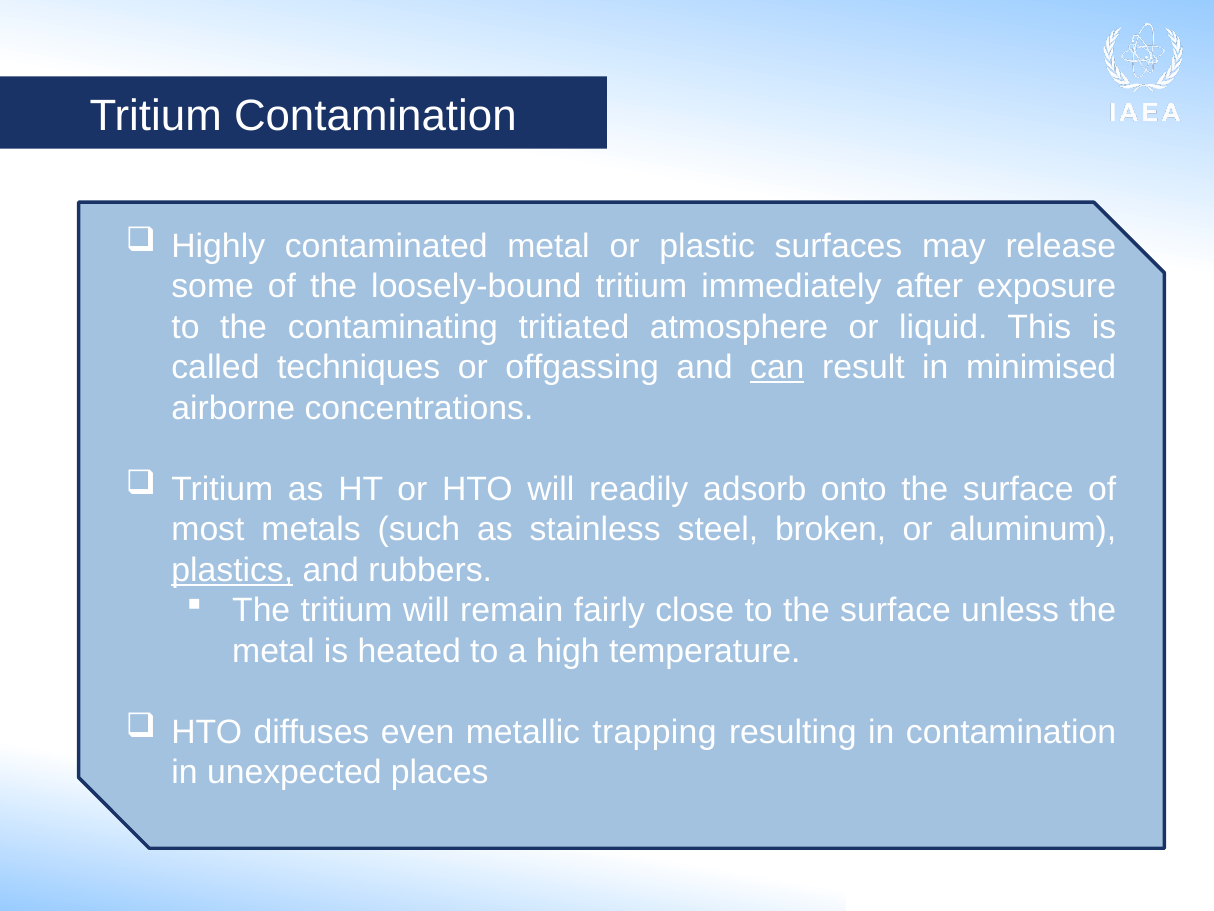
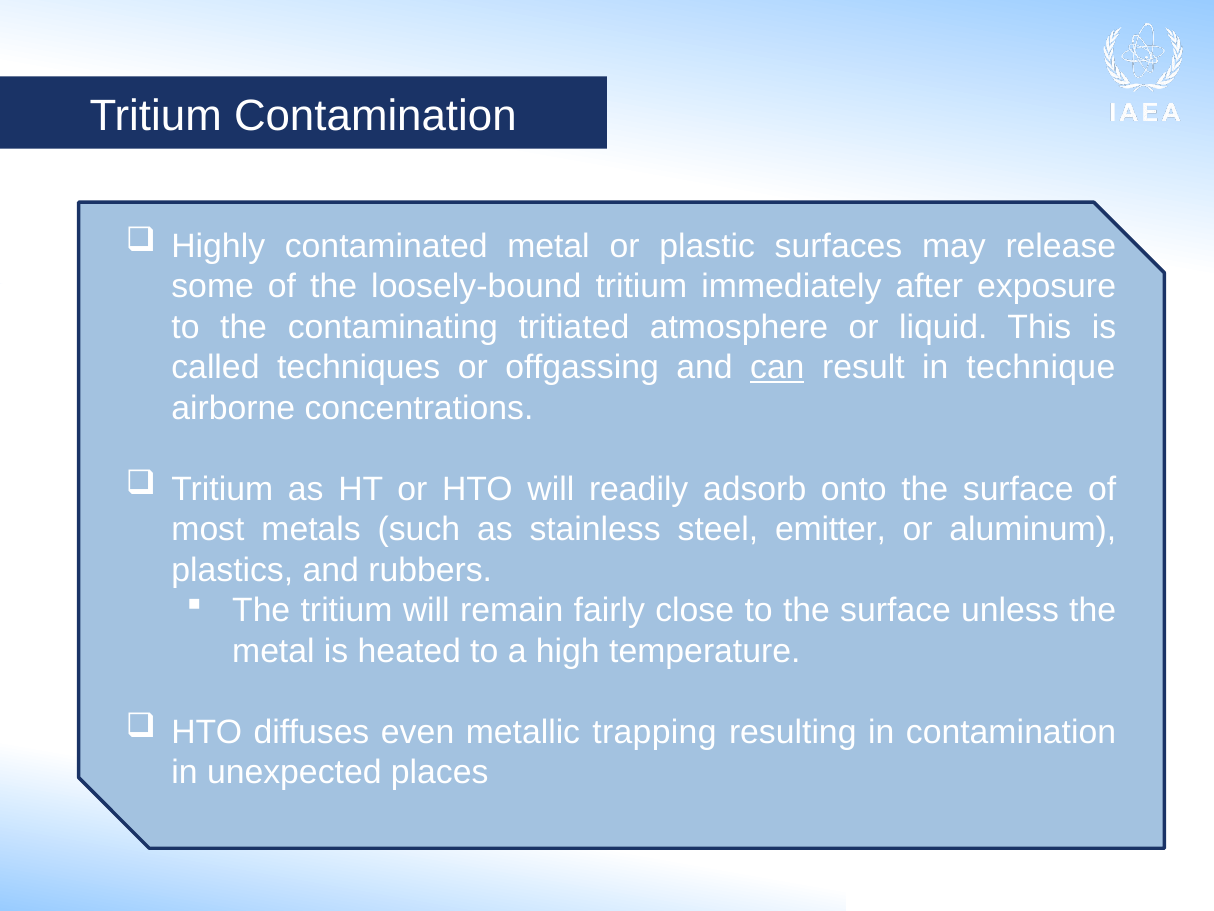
minimised: minimised -> technique (1041, 367)
broken: broken -> emitter (831, 529)
plastics underline: present -> none (232, 570)
